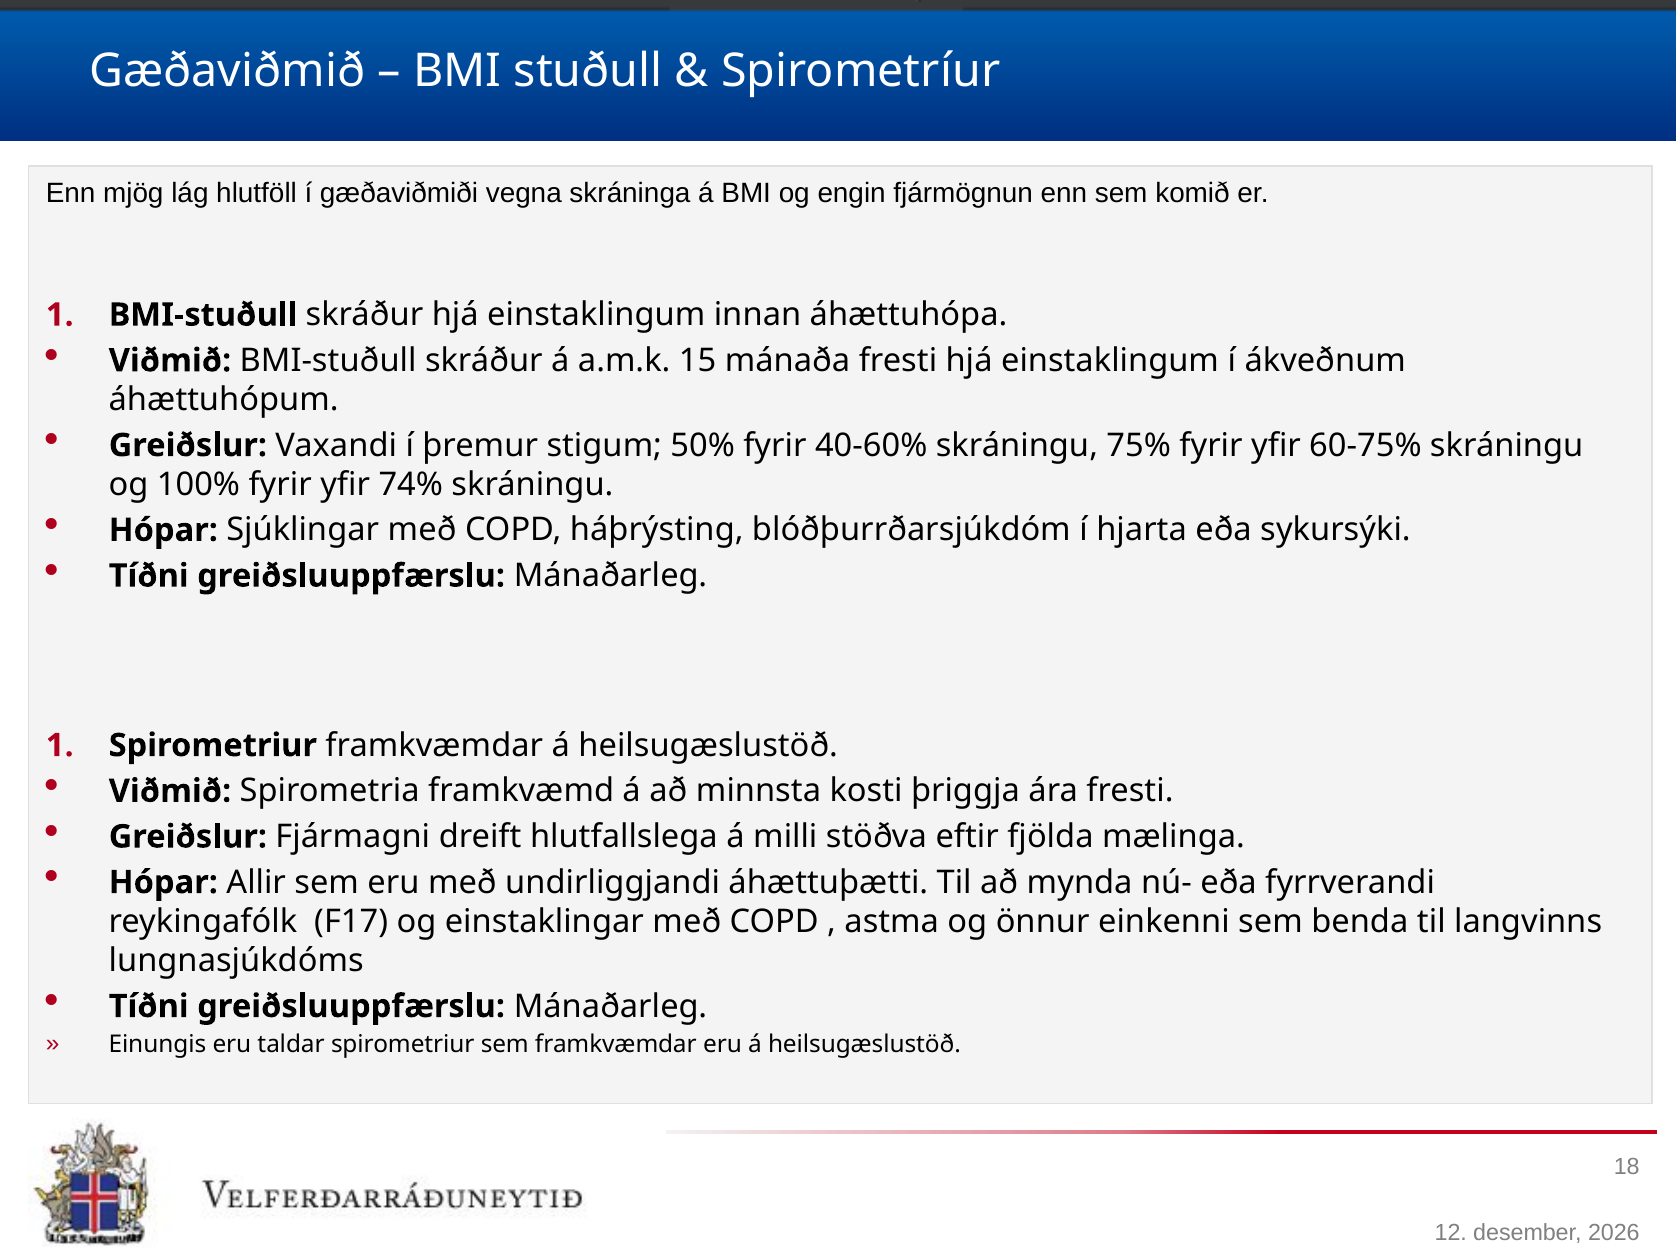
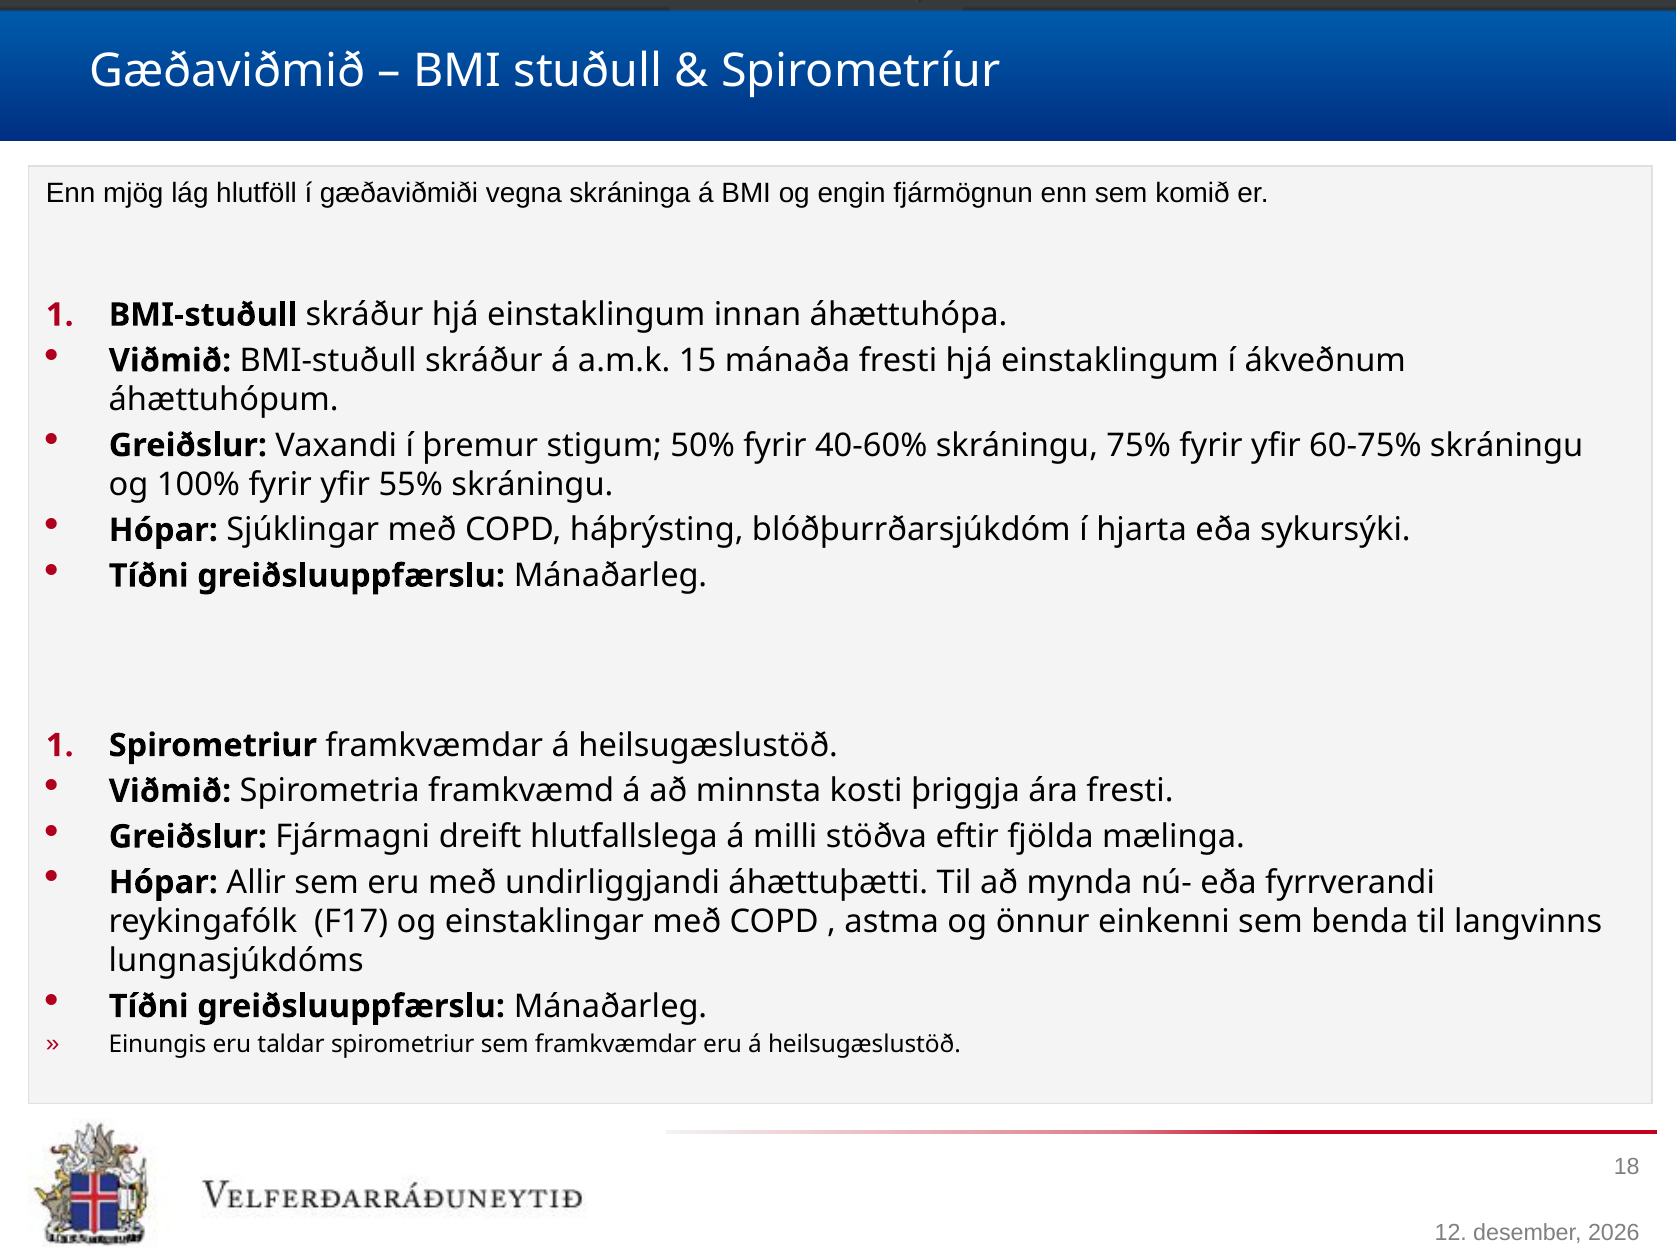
74%: 74% -> 55% (411, 485)
